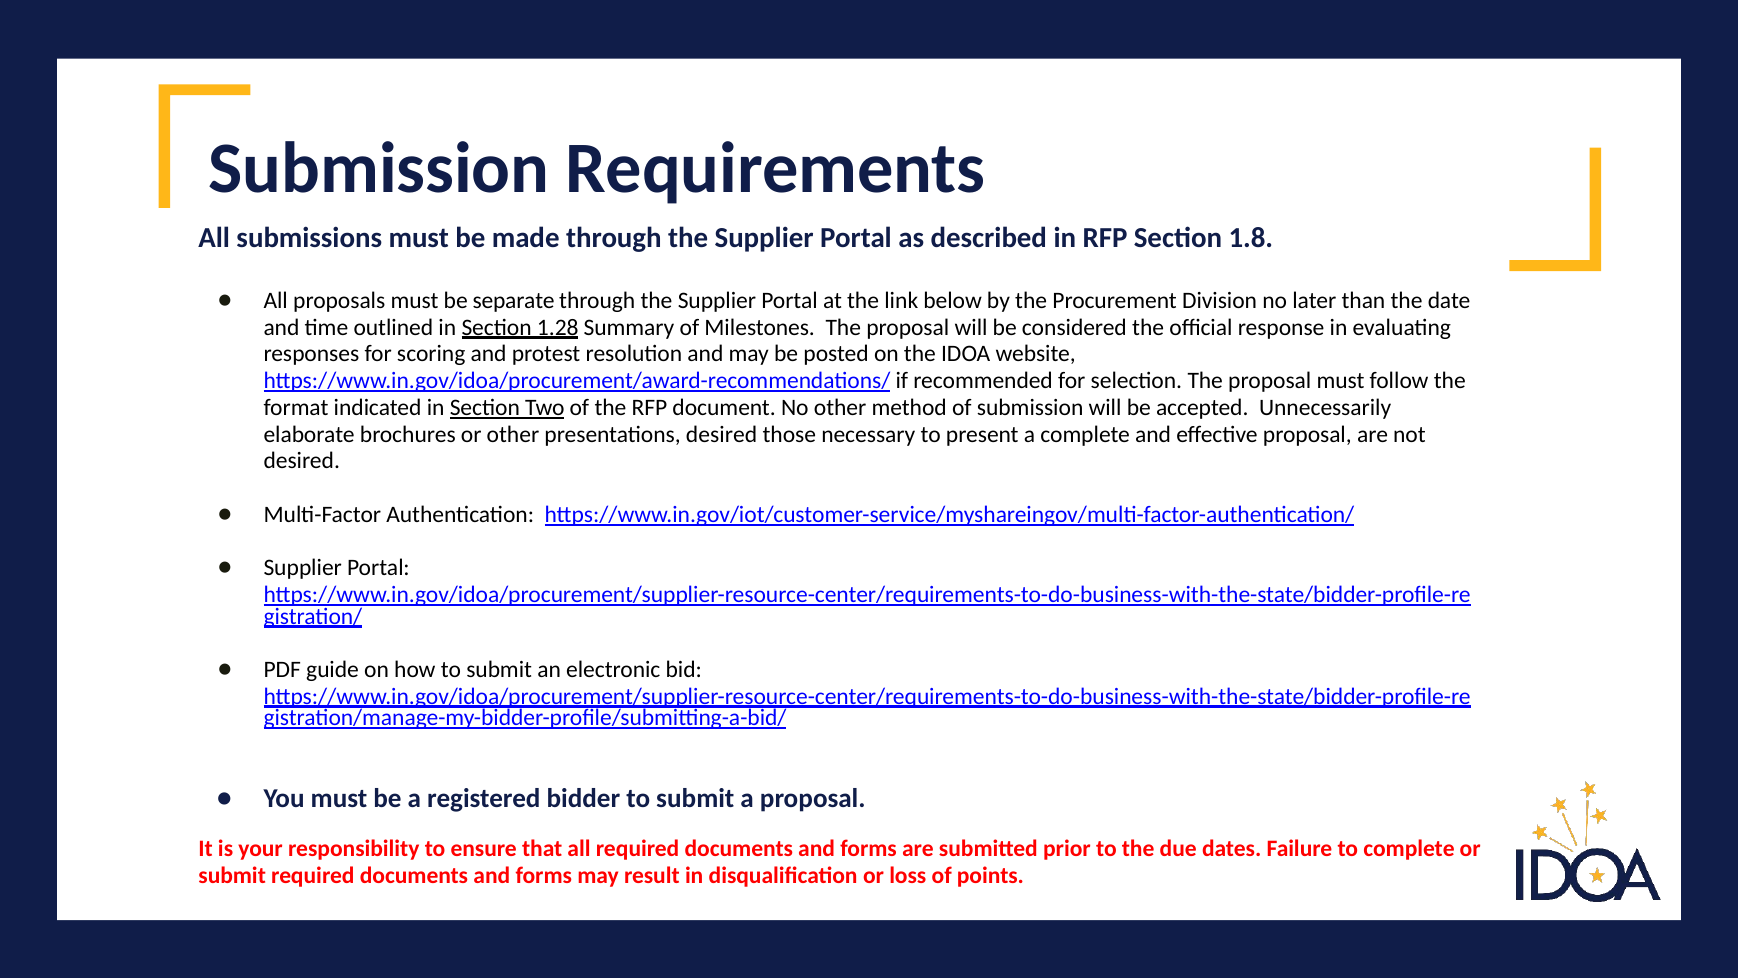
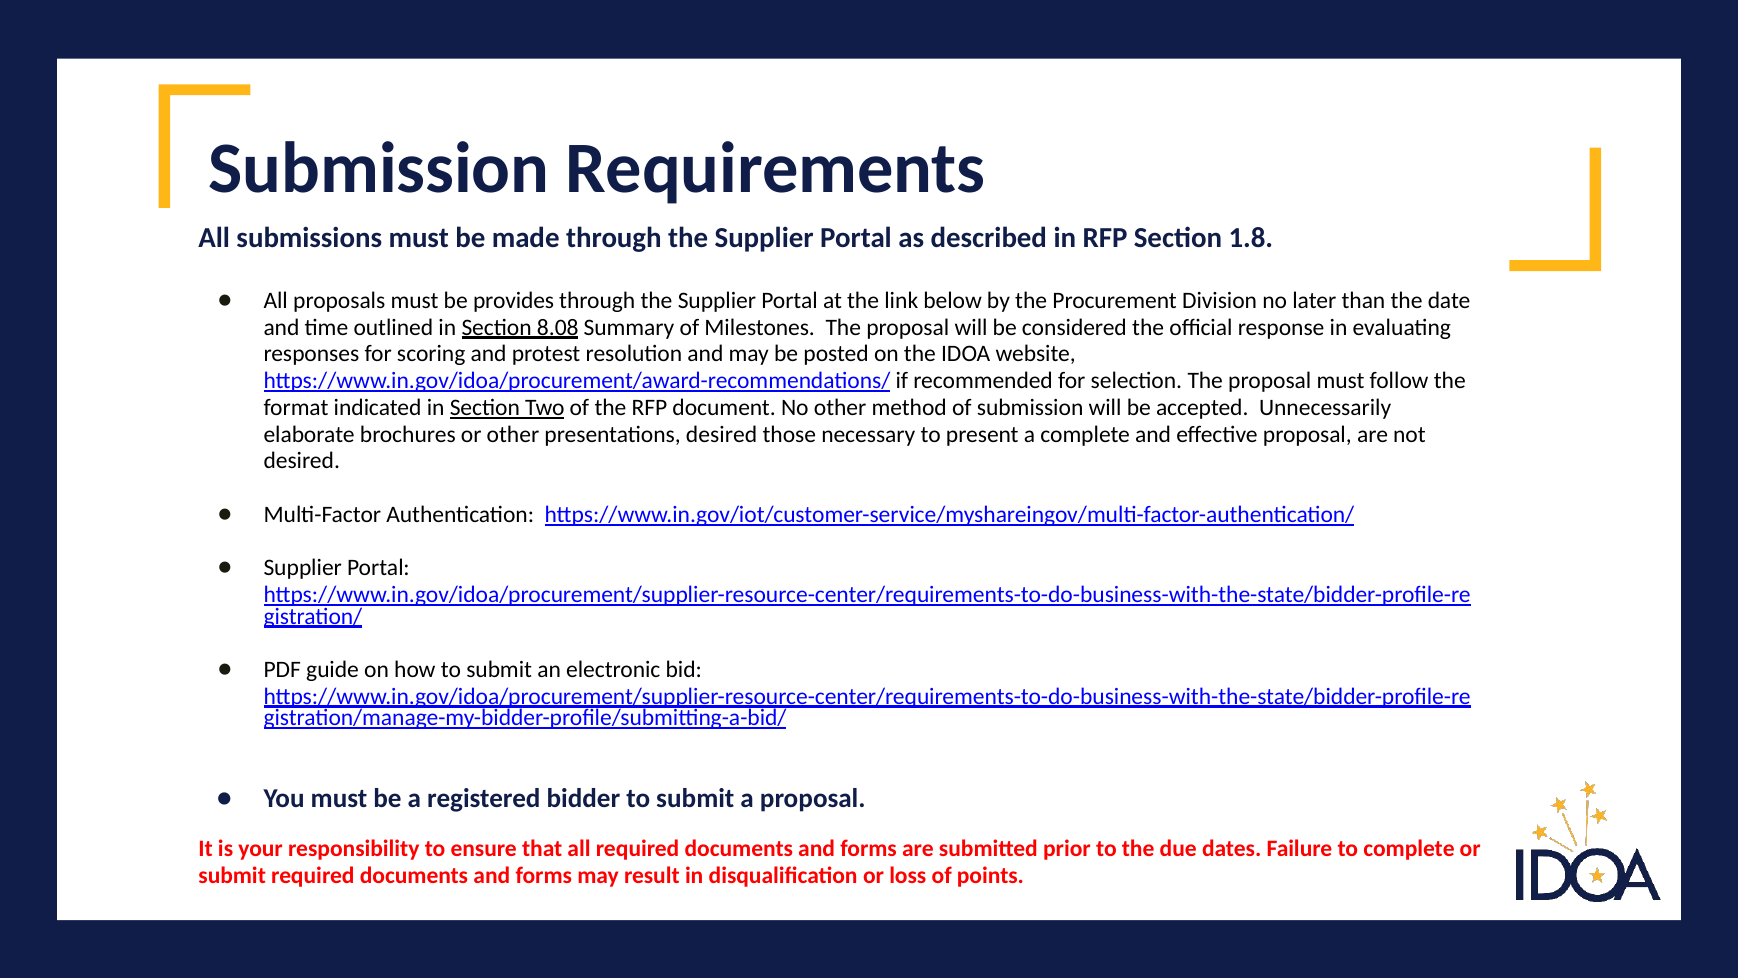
separate: separate -> provides (514, 300)
1.28: 1.28 -> 8.08 (558, 327)
